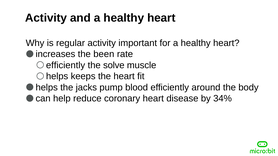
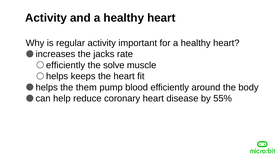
been: been -> jacks (104, 54)
jacks: jacks -> them (86, 88)
34%: 34% -> 55% (223, 99)
